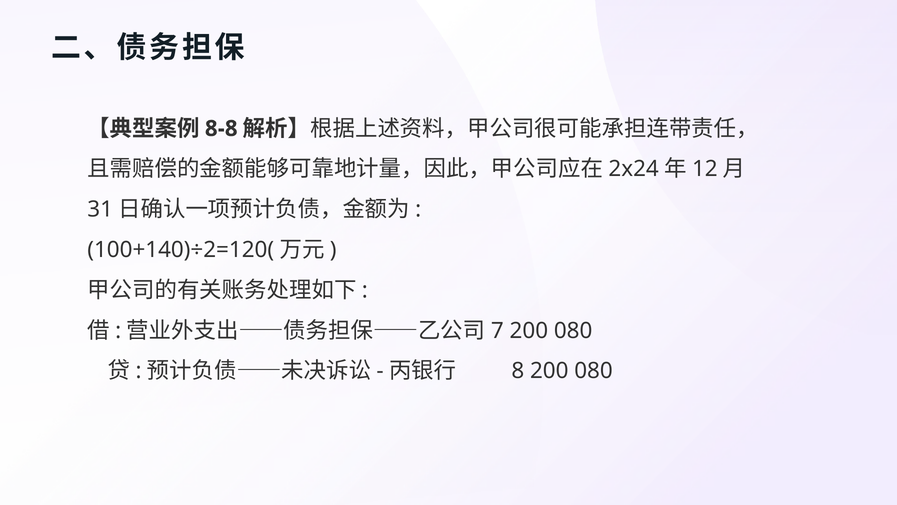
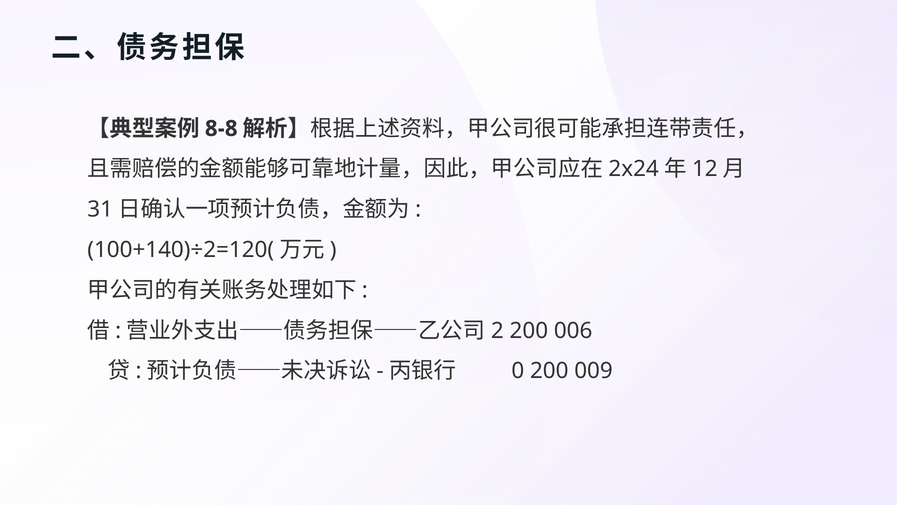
7: 7 -> 2 (497, 330)
080: 080 -> 006 (573, 330)
8: 8 -> 0 (518, 371)
080: 080 -> 009 (594, 371)
